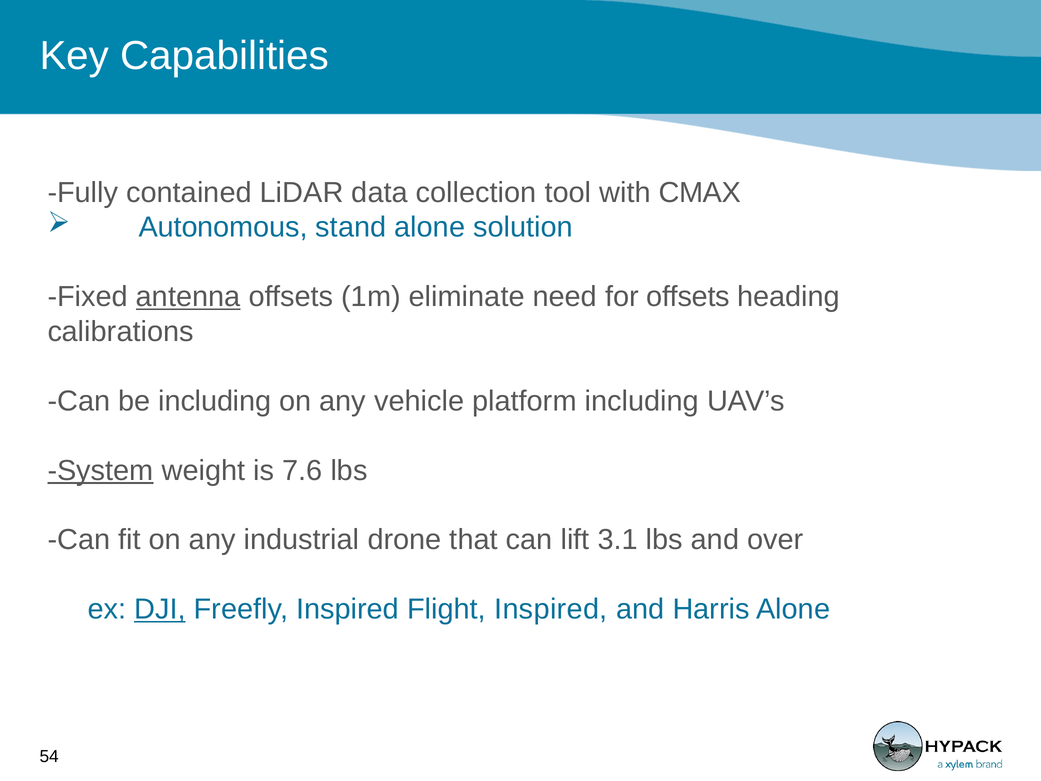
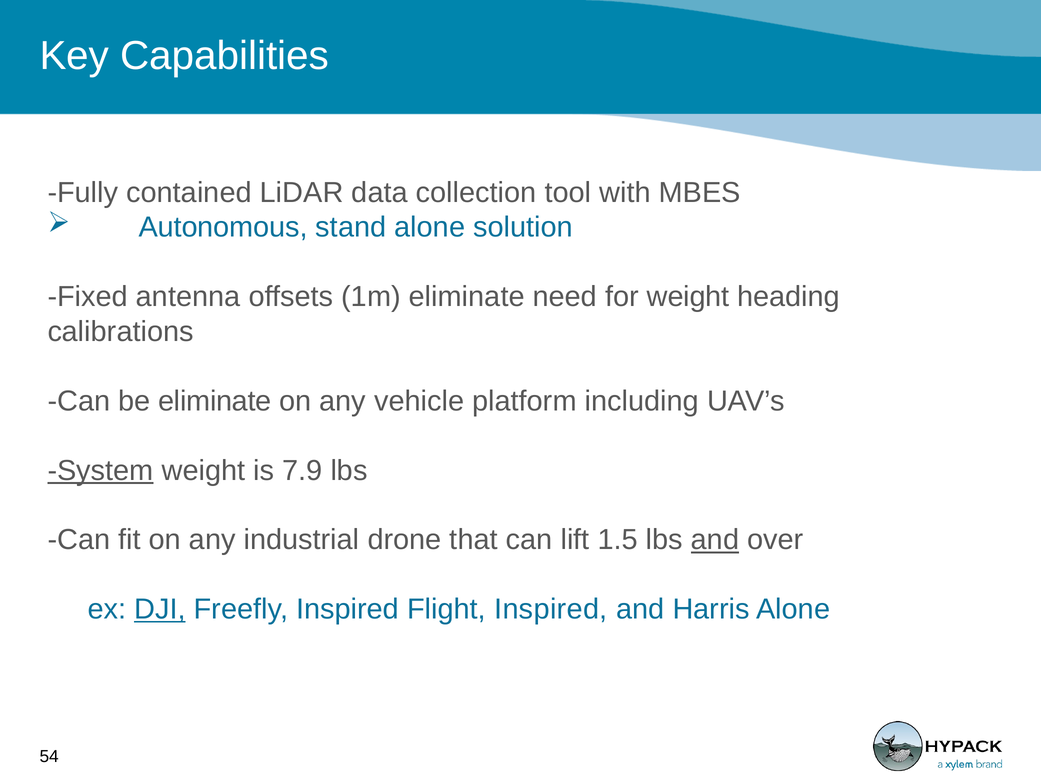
CMAX: CMAX -> MBES (700, 193)
antenna underline: present -> none (188, 297)
for offsets: offsets -> weight (688, 297)
be including: including -> eliminate (215, 401)
7.6: 7.6 -> 7.9 (302, 470)
3.1: 3.1 -> 1.5 (618, 540)
and underline: none -> present (715, 540)
